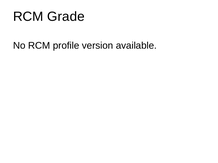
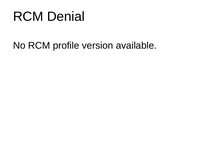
Grade: Grade -> Denial (66, 17)
